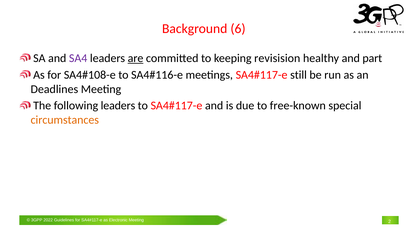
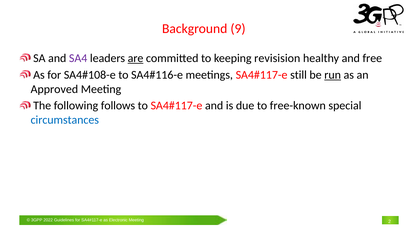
6: 6 -> 9 (238, 29)
part: part -> free (372, 58)
run underline: none -> present (333, 75)
Deadlines: Deadlines -> Approved (54, 89)
following leaders: leaders -> follows (118, 106)
circumstances colour: orange -> blue (65, 120)
